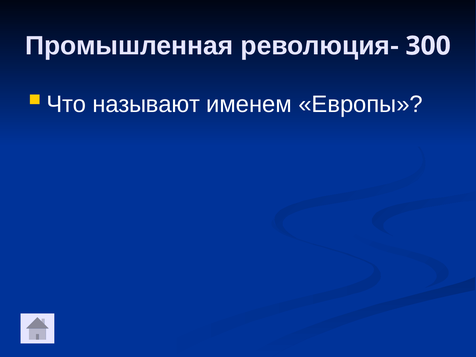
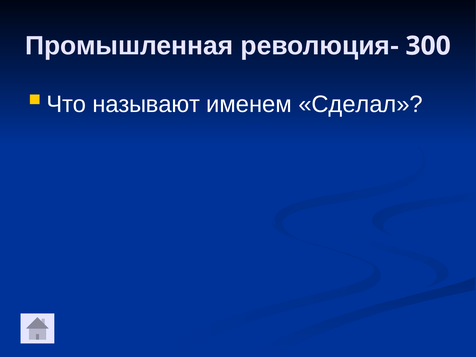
Европы: Европы -> Сделал (361, 104)
